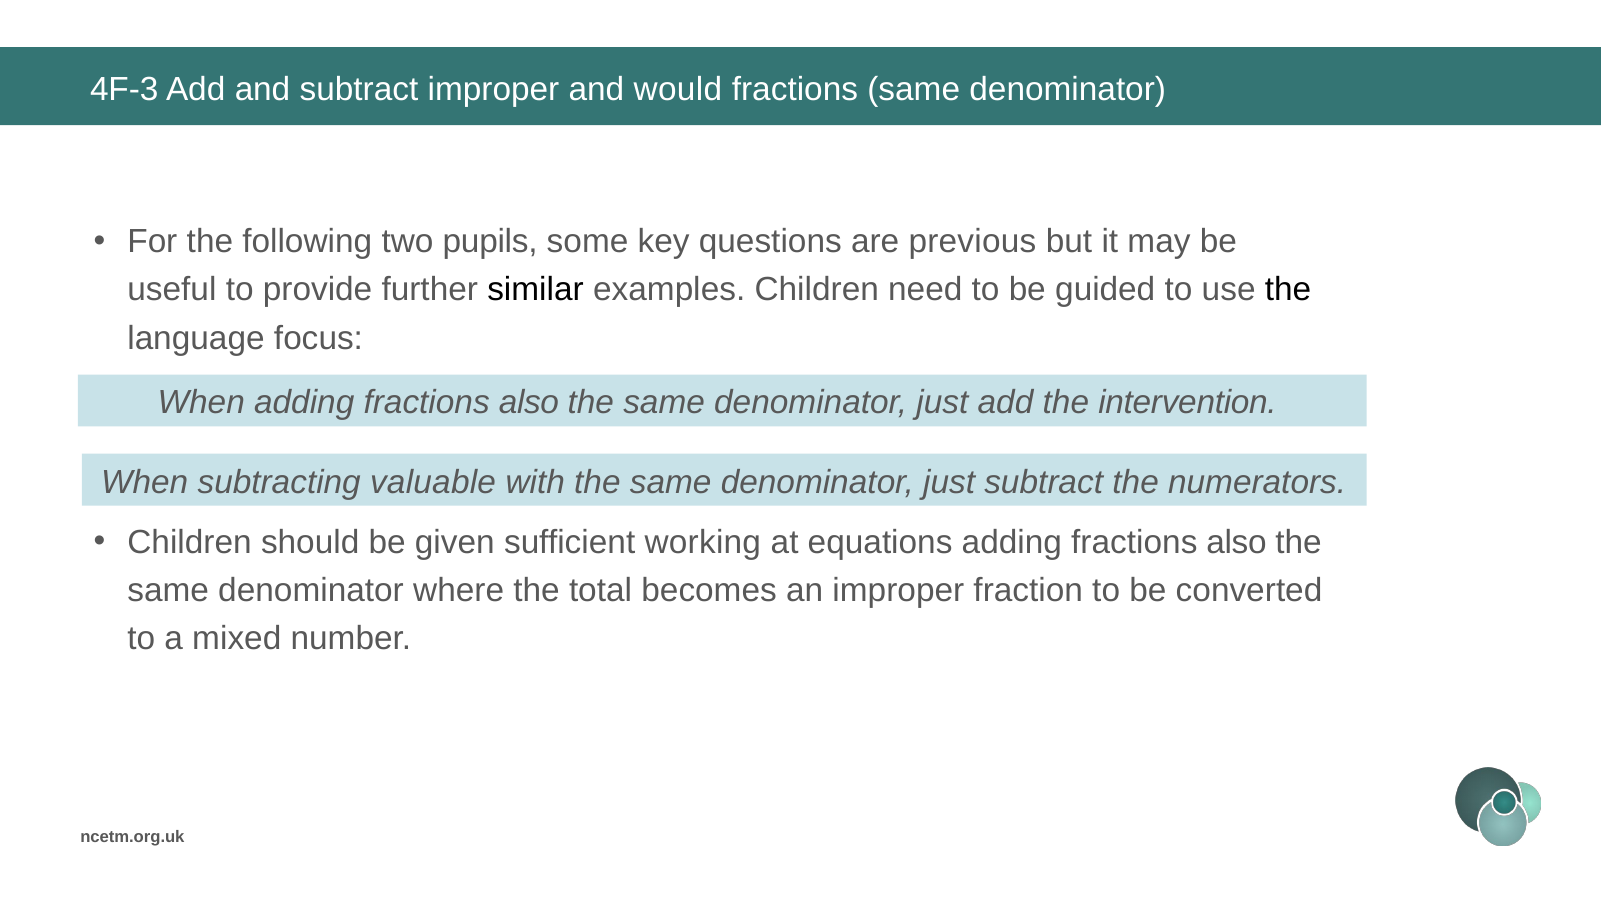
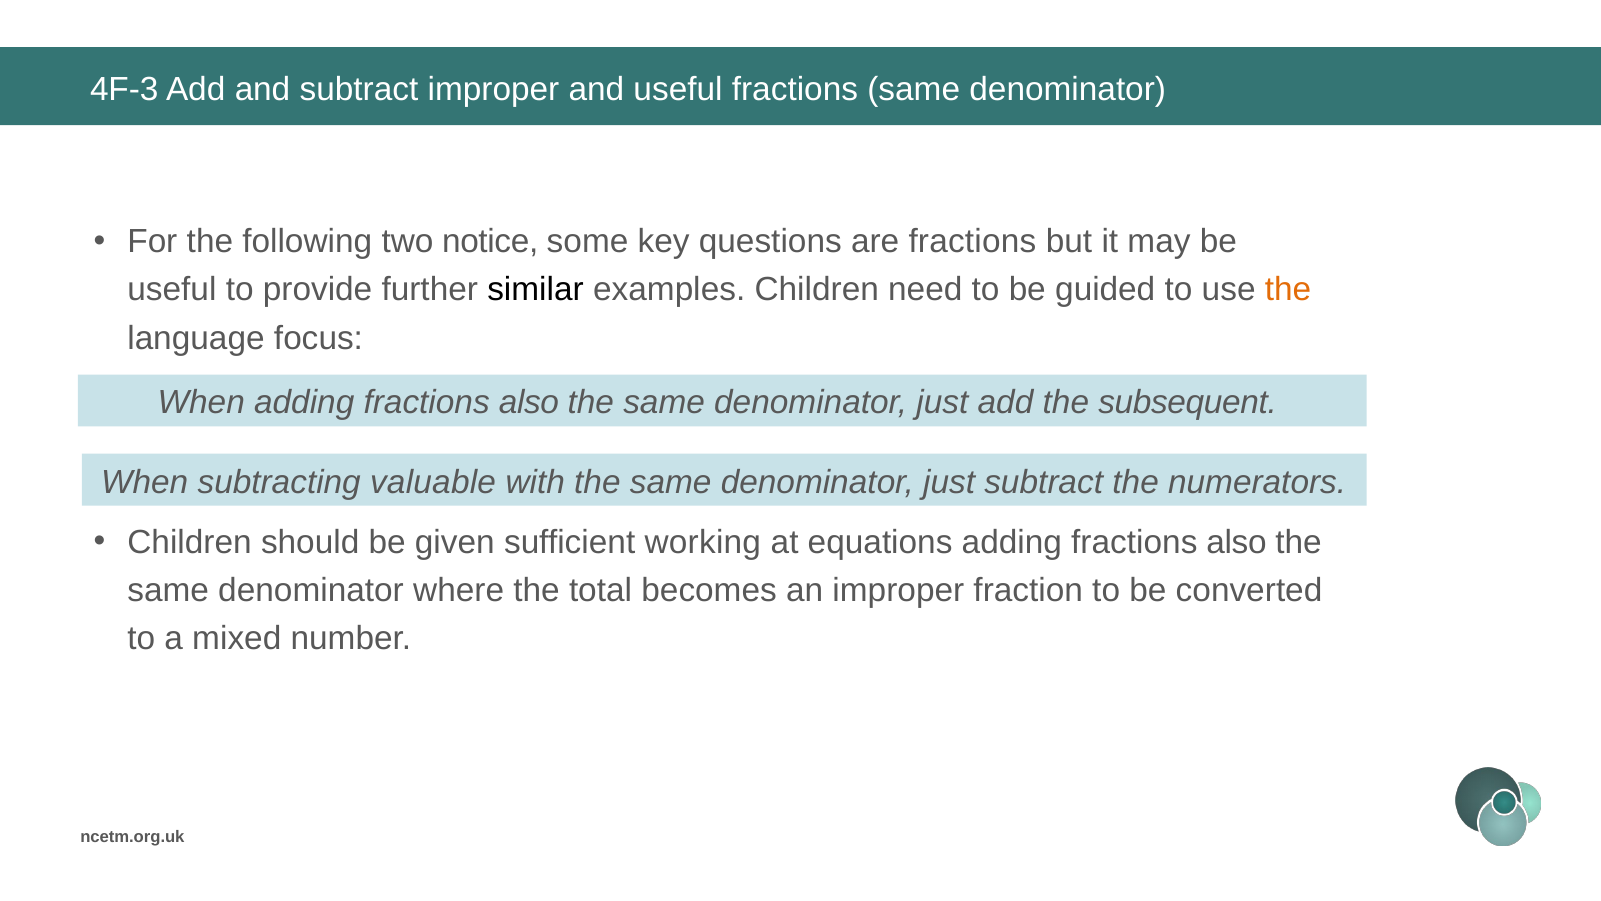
and would: would -> useful (678, 89)
pupils: pupils -> notice (490, 242)
are previous: previous -> fractions (972, 242)
the colour: black -> orange (1288, 290)
intervention: intervention -> subsequent (1188, 403)
